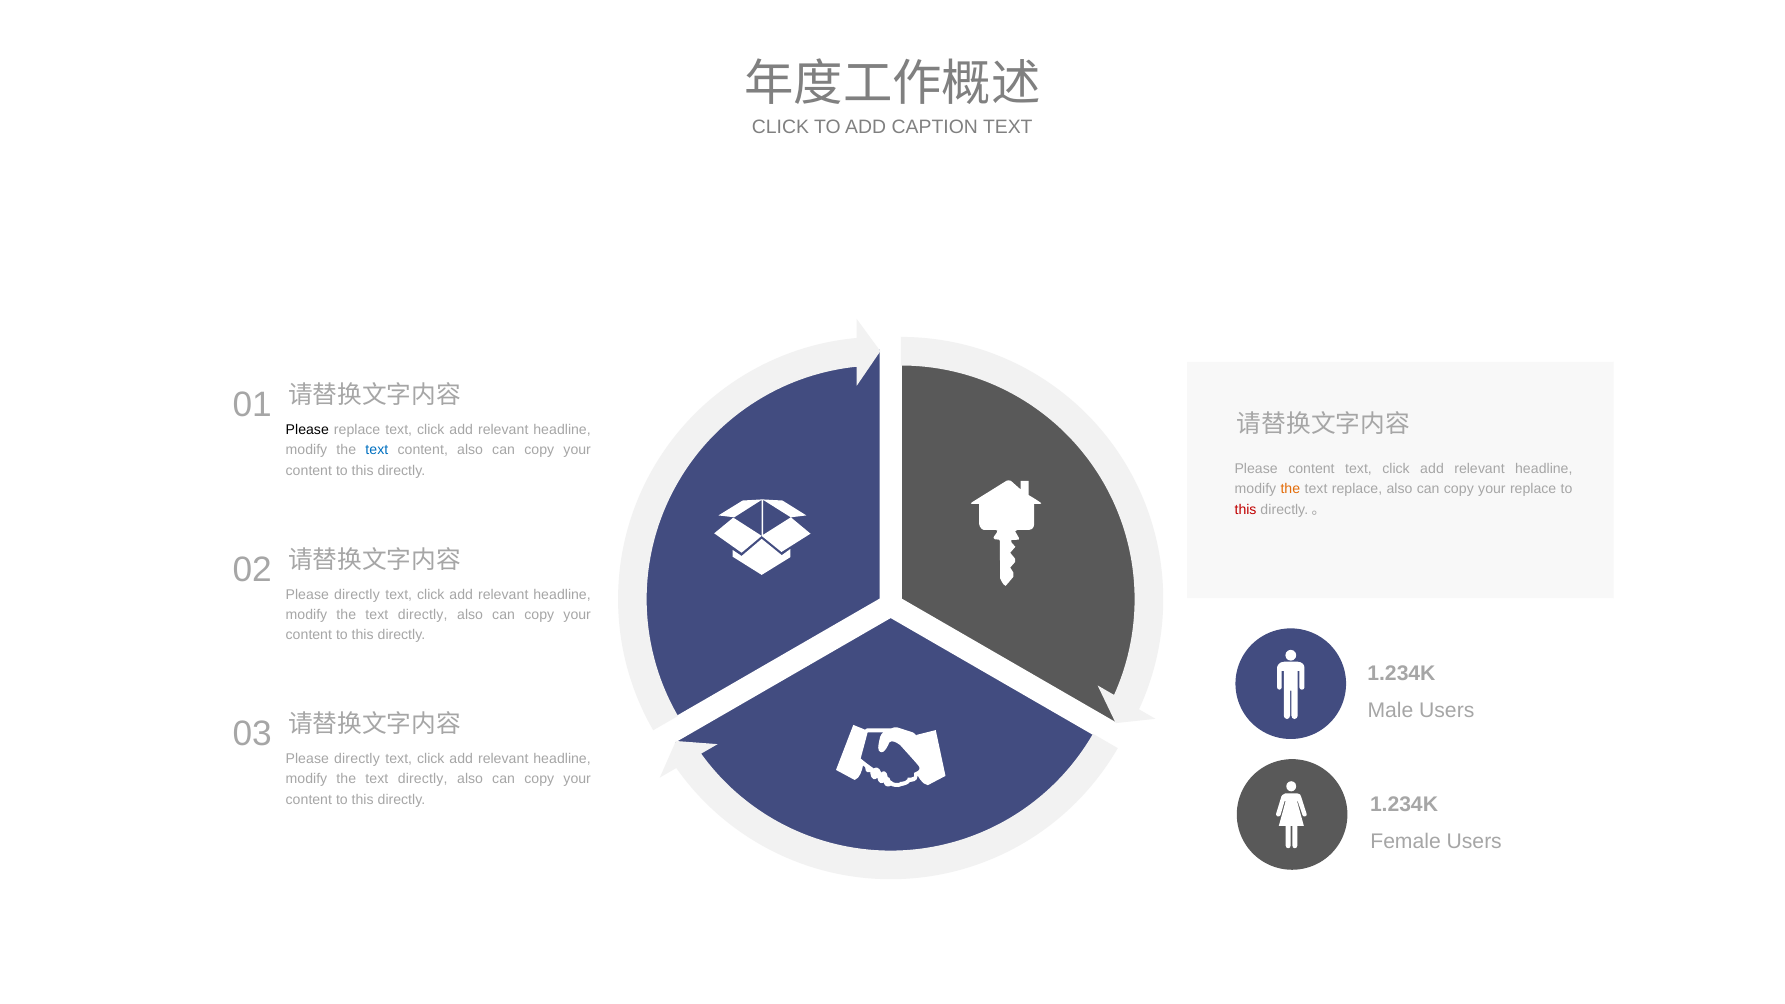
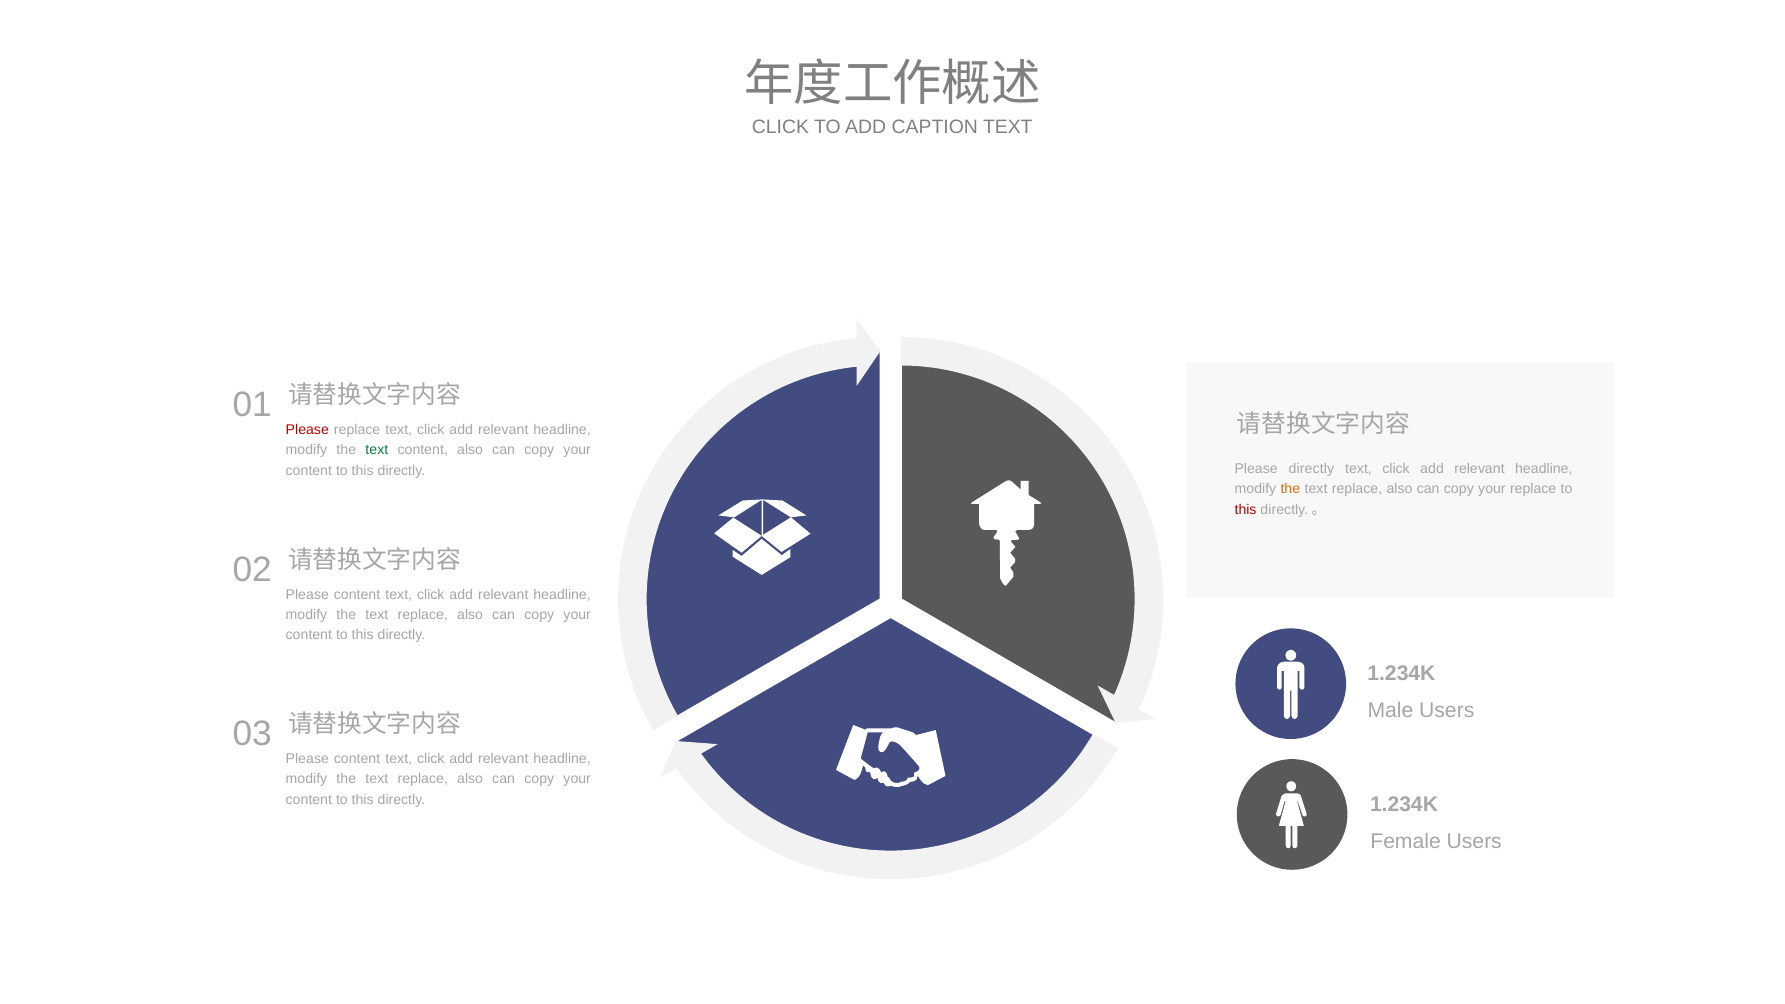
Please colour: black -> red (307, 430)
text colour: blue -> green (377, 450)
Please content: content -> directly (1311, 469)
directly: directly -> content (357, 595)
directly: directly -> replace (423, 615)
directly: directly -> content (357, 759)
directly: directly -> replace (423, 779)
